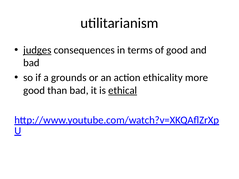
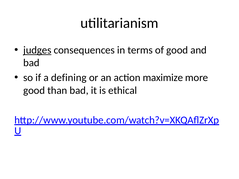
grounds: grounds -> defining (69, 78)
ethicality: ethicality -> maximize (163, 78)
ethical underline: present -> none (123, 91)
